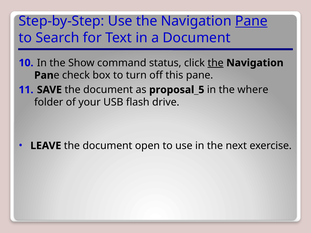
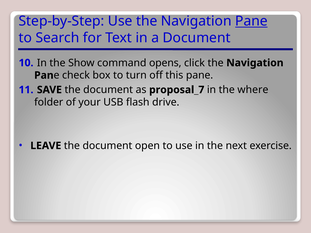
status: status -> opens (165, 63)
the underline: present -> none (216, 63)
proposal_5: proposal_5 -> proposal_7 (177, 90)
